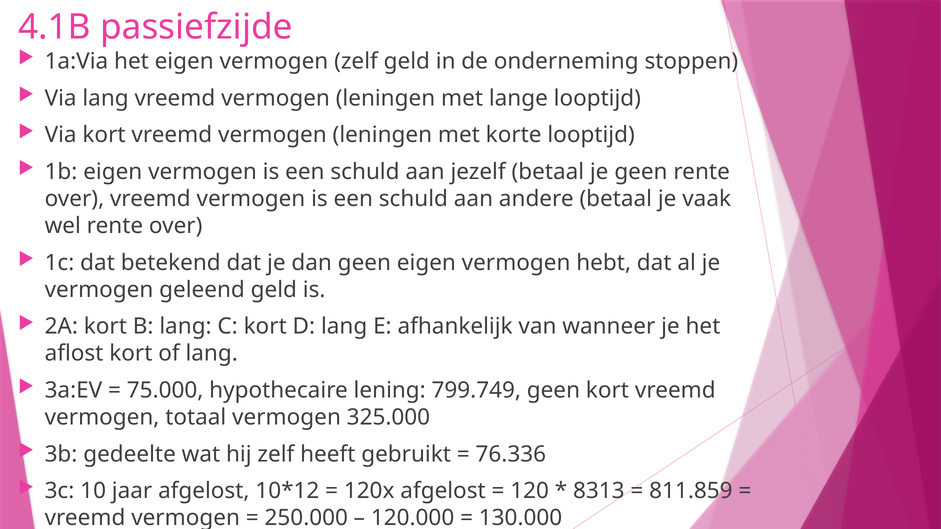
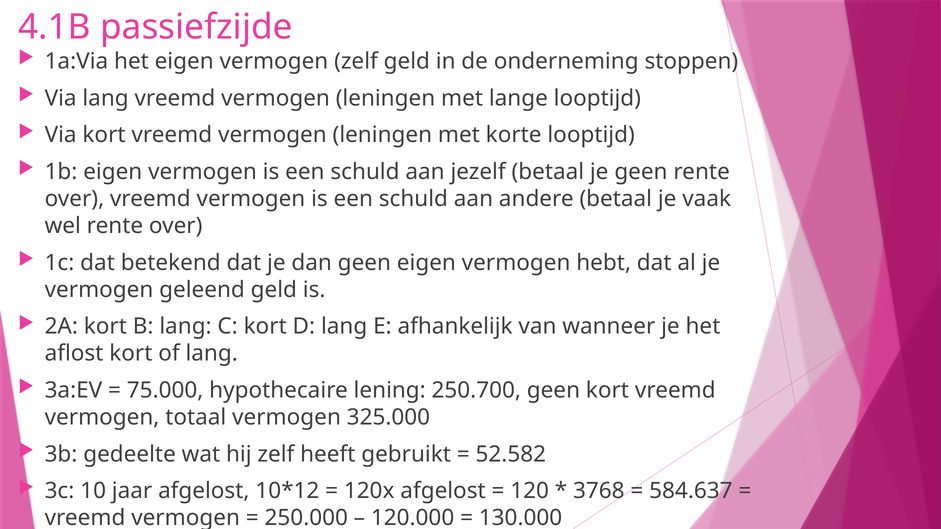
799.749: 799.749 -> 250.700 (476, 391)
76.336: 76.336 -> 52.582 (511, 454)
8313: 8313 -> 3768 (599, 491)
811.859: 811.859 -> 584.637 (691, 491)
